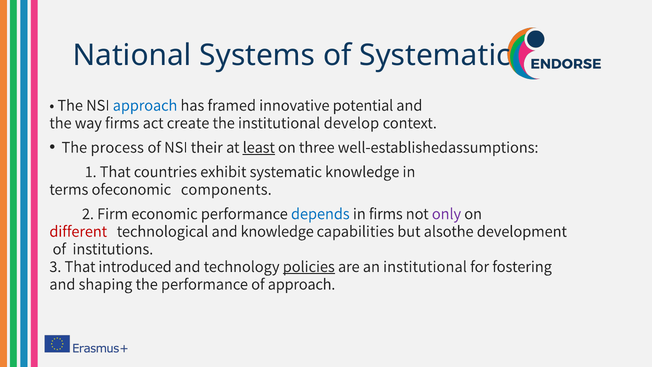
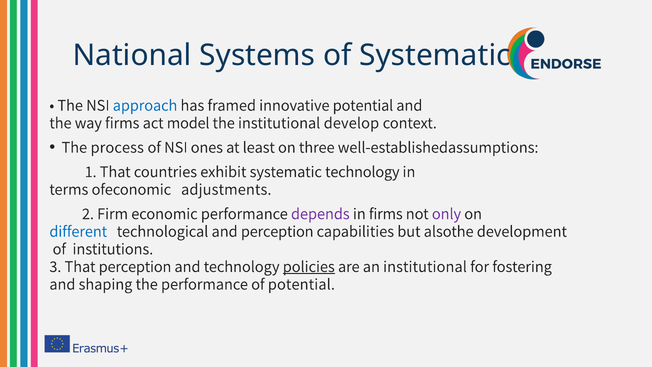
create: create -> model (188, 123)
their: their -> ones (207, 147)
least underline: present -> none (259, 147)
systematic knowledge: knowledge -> technology (362, 172)
components: components -> adjustments (226, 189)
depends colour: blue -> purple (320, 214)
different colour: red -> blue (78, 231)
and knowledge: knowledge -> perception (277, 231)
That introduced: introduced -> perception (135, 266)
of approach: approach -> potential (301, 284)
